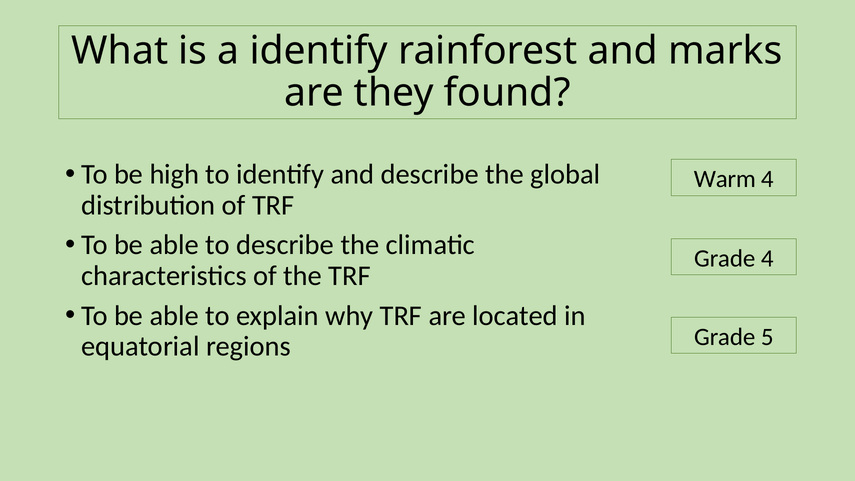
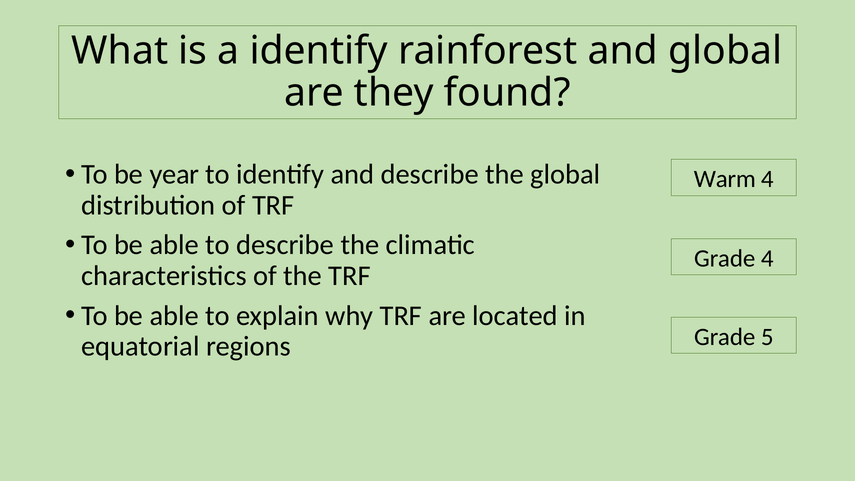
and marks: marks -> global (725, 51)
high: high -> year (174, 175)
